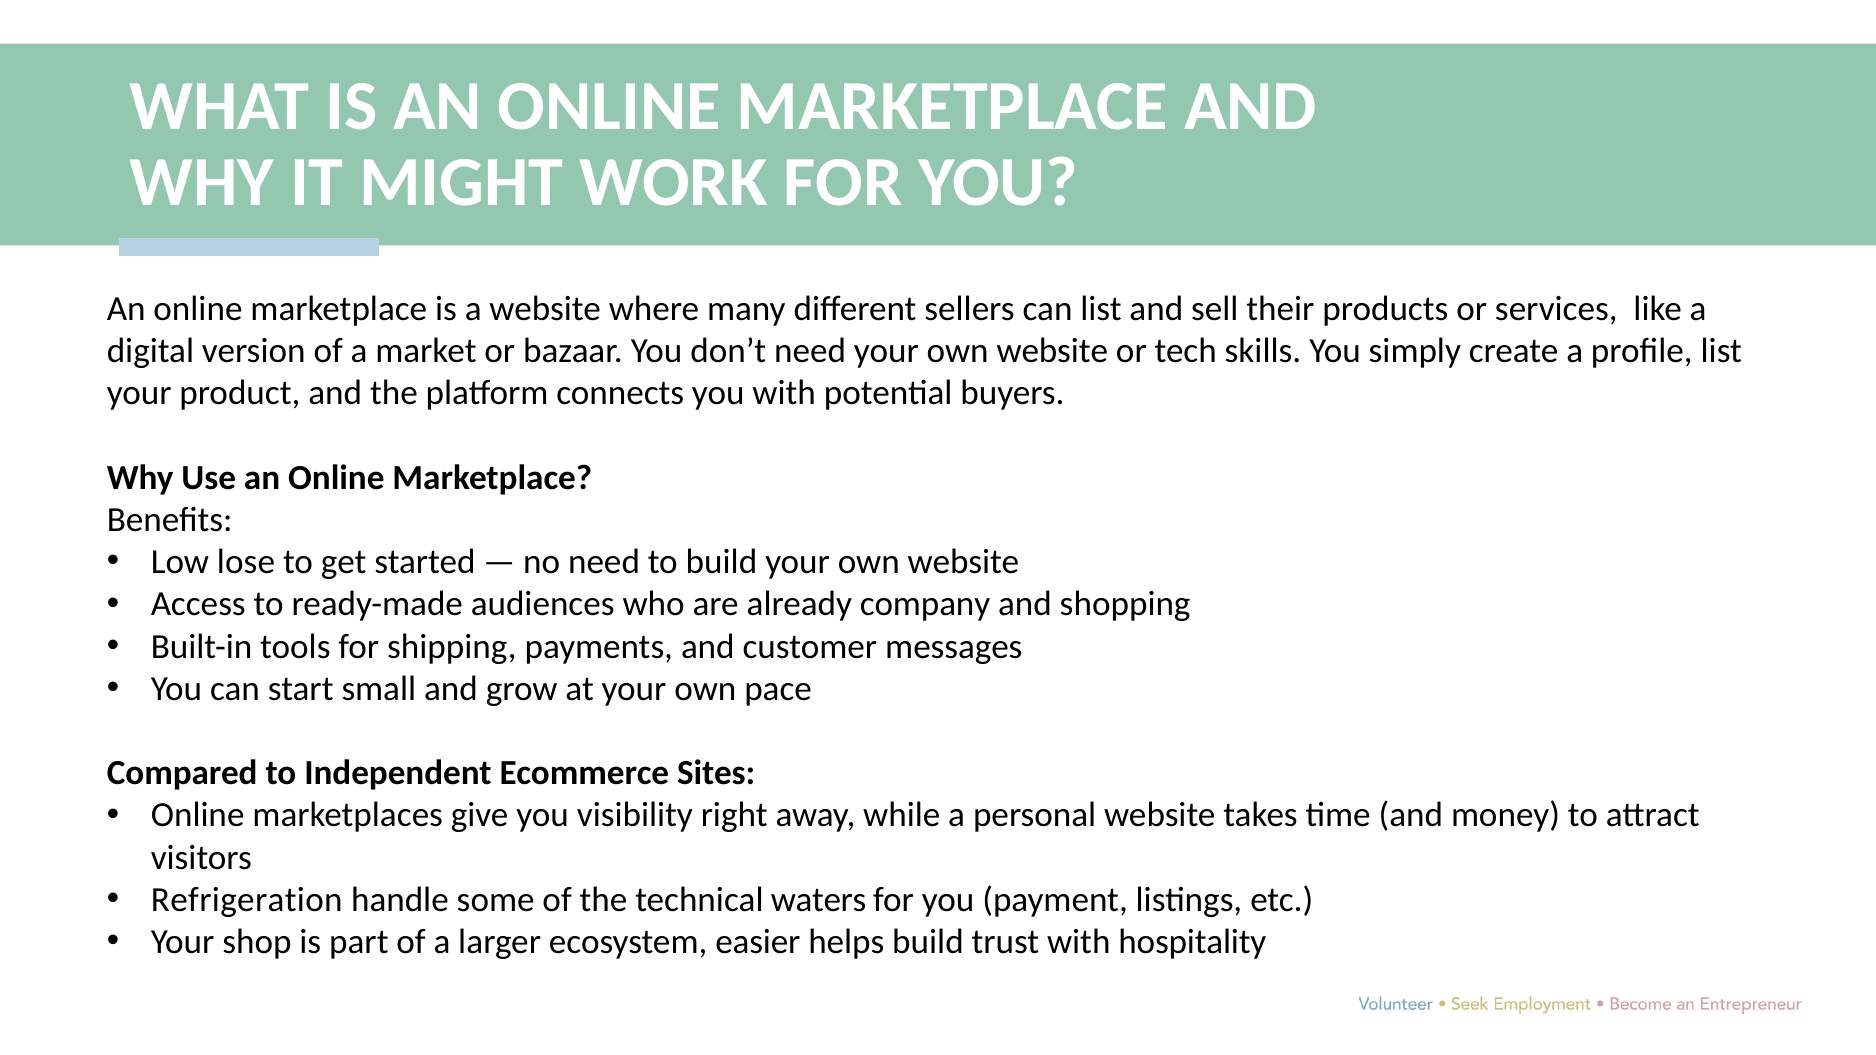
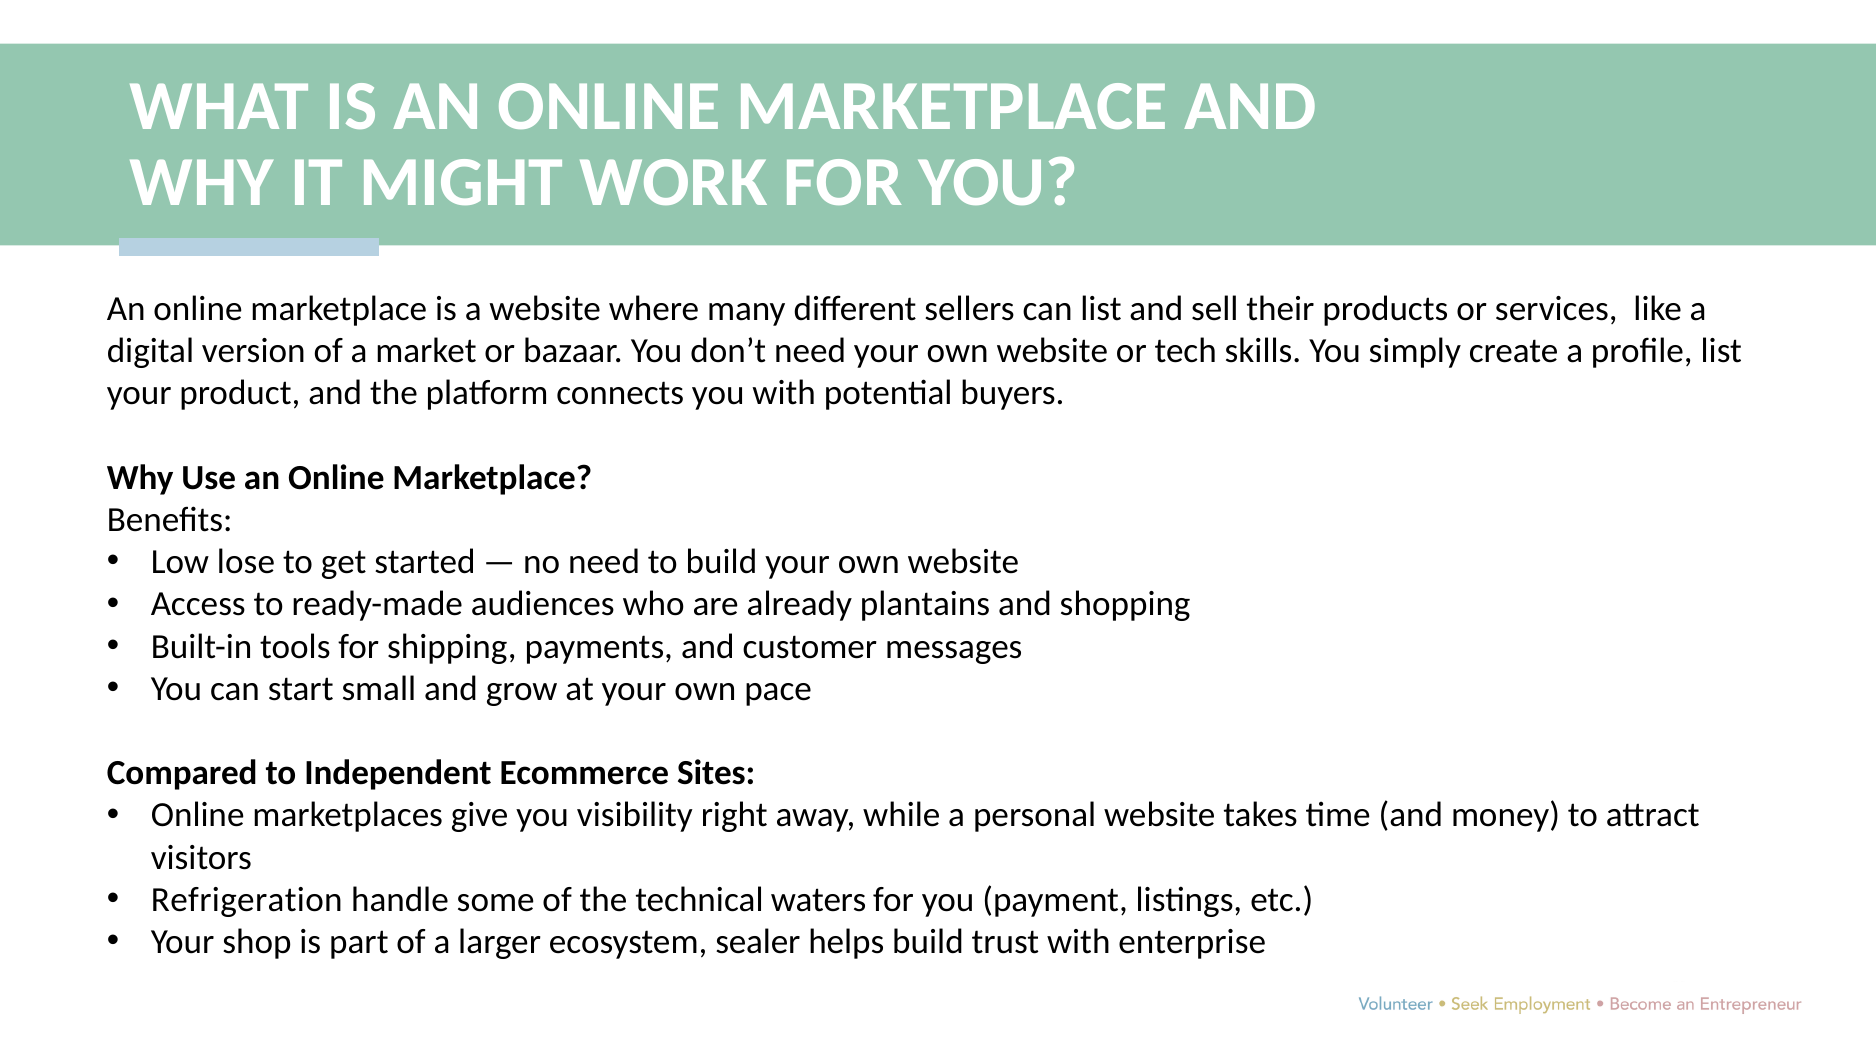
company: company -> plantains (925, 605)
easier: easier -> sealer (758, 942)
hospitality: hospitality -> enterprise (1192, 942)
